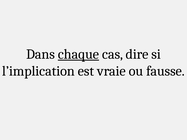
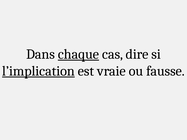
l’implication underline: none -> present (38, 71)
